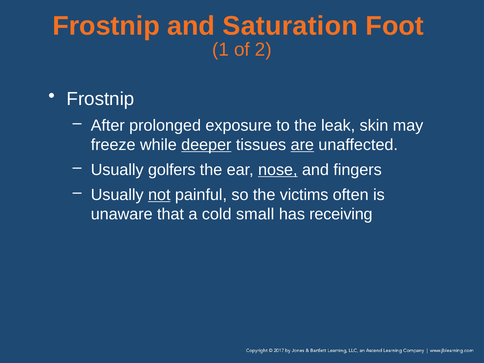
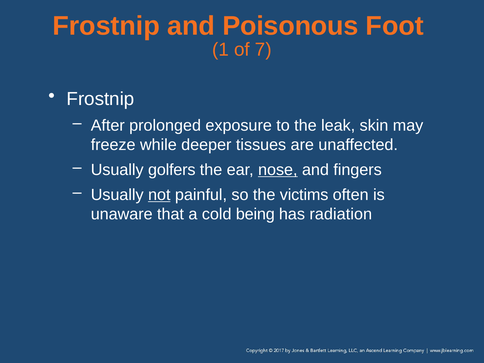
Saturation: Saturation -> Poisonous (290, 26)
2: 2 -> 7 (263, 50)
deeper underline: present -> none (206, 145)
are underline: present -> none (302, 145)
small: small -> being (255, 214)
receiving: receiving -> radiation (341, 214)
